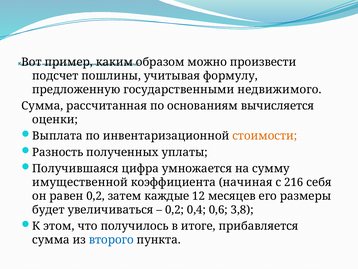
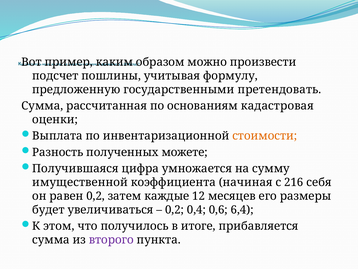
недвижимого: недвижимого -> претендовать (279, 89)
вычисляется: вычисляется -> кадастровая (277, 106)
уплаты: уплаты -> можете (185, 152)
3,8: 3,8 -> 6,4 (242, 209)
второго colour: blue -> purple (111, 239)
